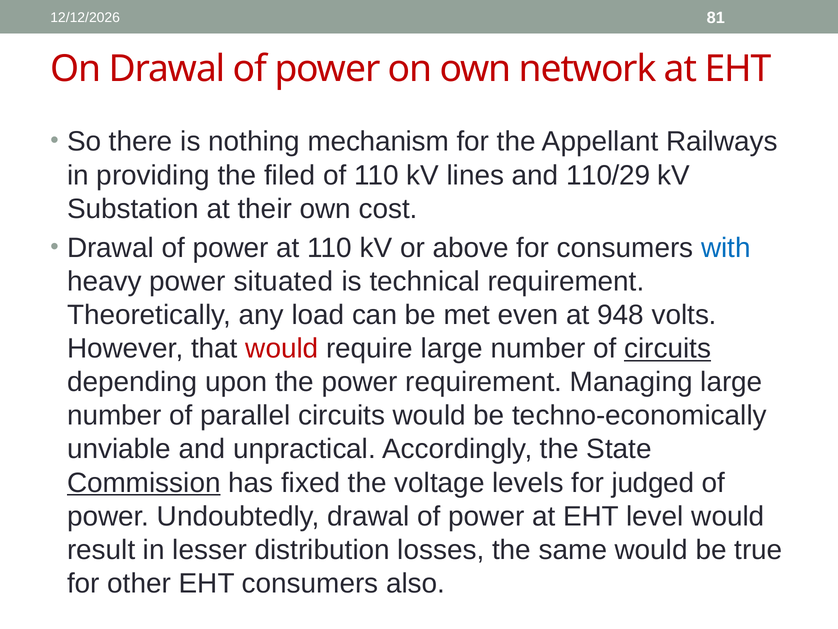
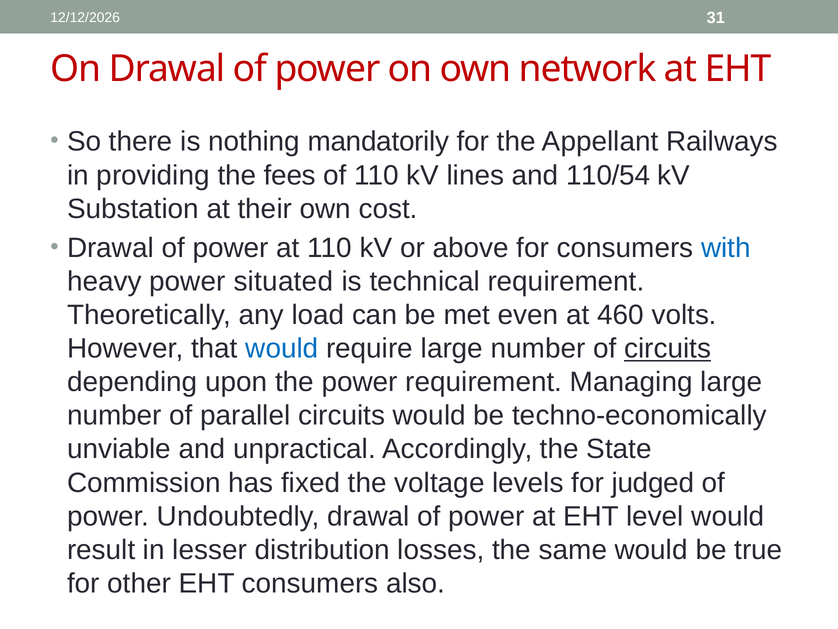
81: 81 -> 31 (716, 18)
mechanism: mechanism -> mandatorily (378, 142)
filed: filed -> fees (290, 175)
110/29: 110/29 -> 110/54 (608, 175)
948: 948 -> 460 (621, 315)
would colour: red -> blue (282, 348)
Commission underline: present -> none (144, 482)
